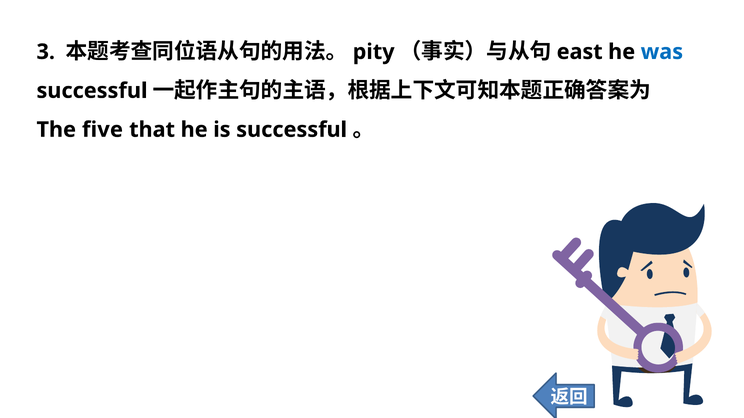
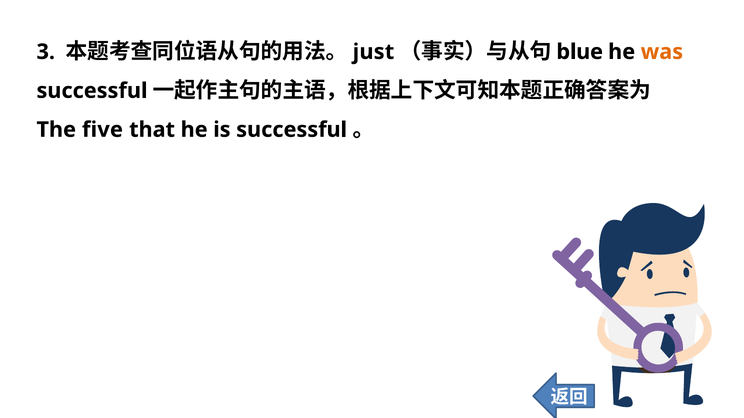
pity: pity -> just (373, 52)
east: east -> blue (580, 52)
was colour: blue -> orange (662, 52)
